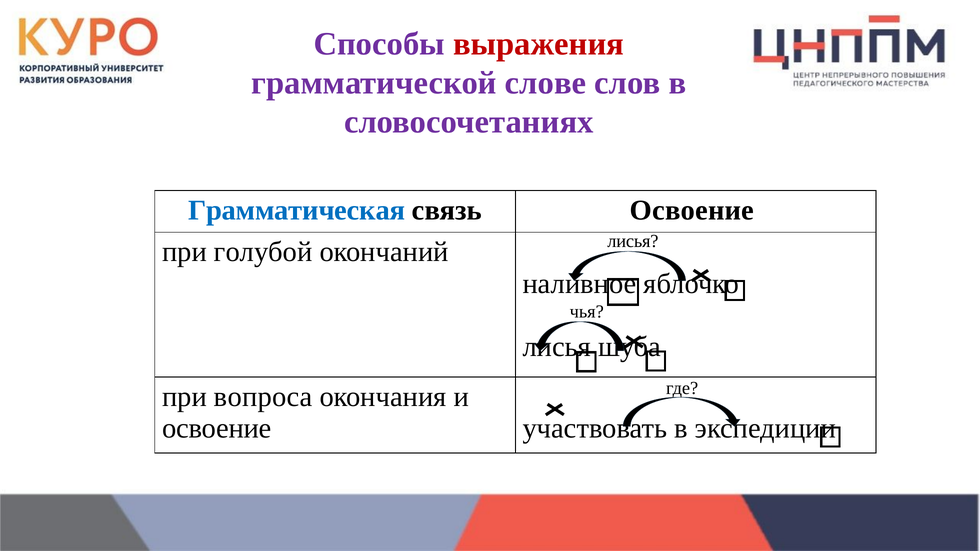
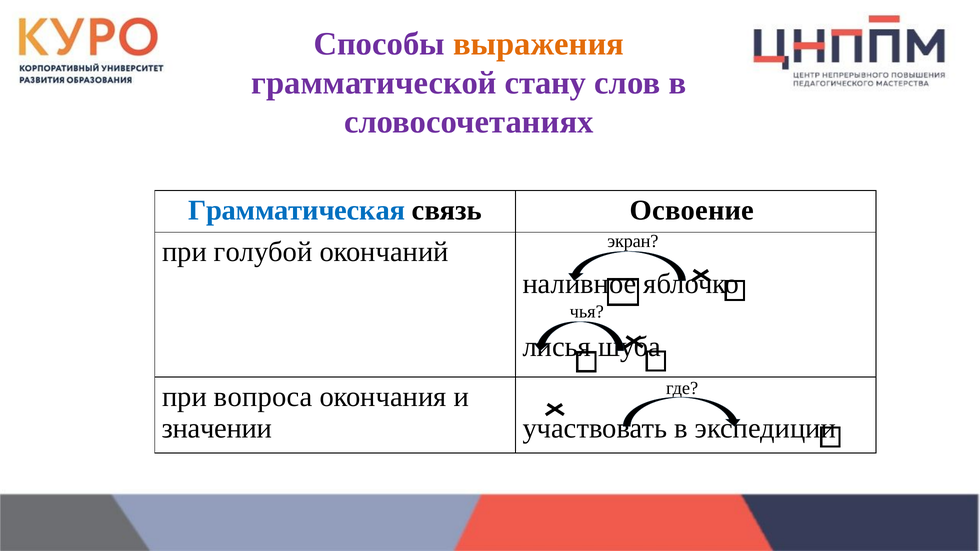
выражения colour: red -> orange (539, 44)
слове: слове -> стану (546, 83)
лисья: лисья -> экран (633, 241)
освоение: освоение -> значении (217, 428)
